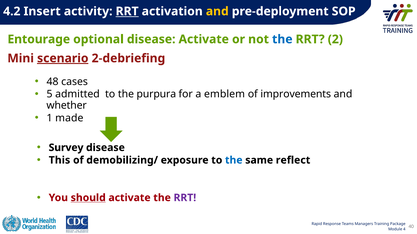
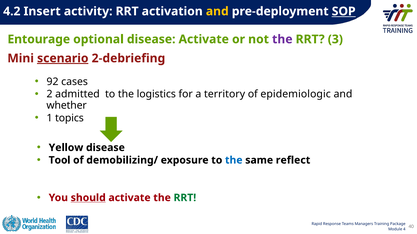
RRT underline: present -> none (127, 11)
SOP underline: none -> present (344, 11)
the colour: blue -> purple (282, 39)
2: 2 -> 3 (335, 39)
48: 48 -> 92 (53, 82)
5: 5 -> 2 (50, 94)
purpura: purpura -> logistics (156, 94)
emblem: emblem -> territory (225, 94)
improvements: improvements -> epidemiologic (296, 94)
made: made -> topics (69, 118)
Survey: Survey -> Yellow (66, 148)
This: This -> Tool (60, 161)
RRT colour: purple -> green (185, 198)
